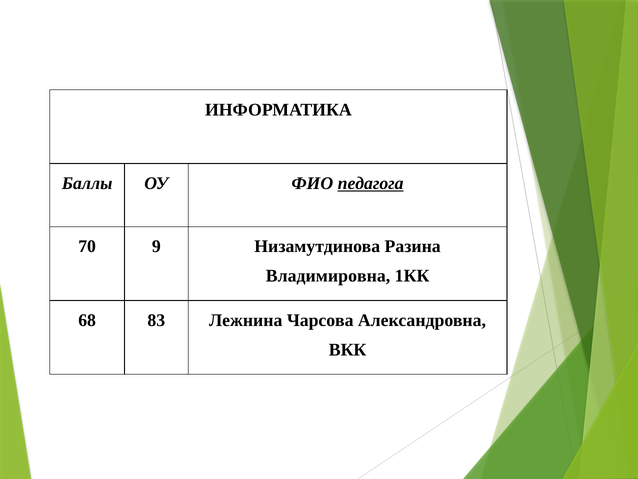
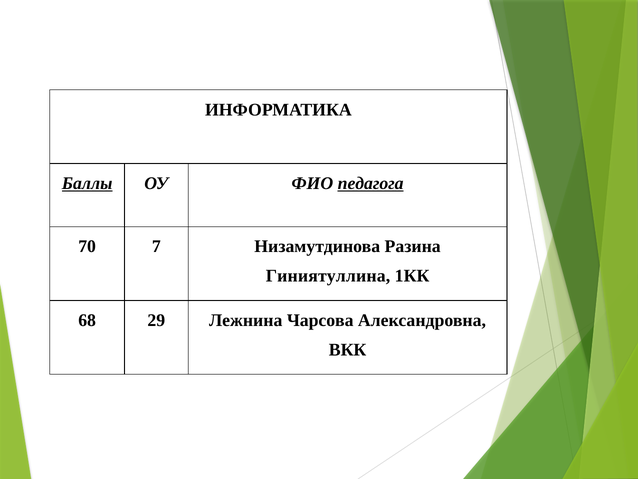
Баллы underline: none -> present (87, 183)
9: 9 -> 7 (156, 246)
Владимировна: Владимировна -> Гиниятуллина (328, 276)
83: 83 -> 29 (156, 320)
